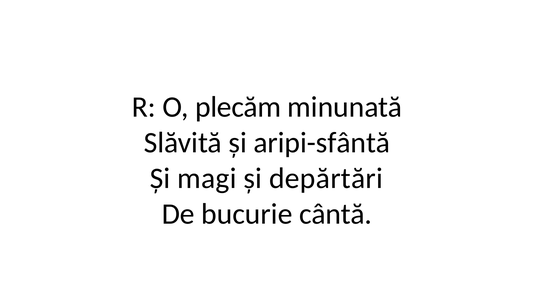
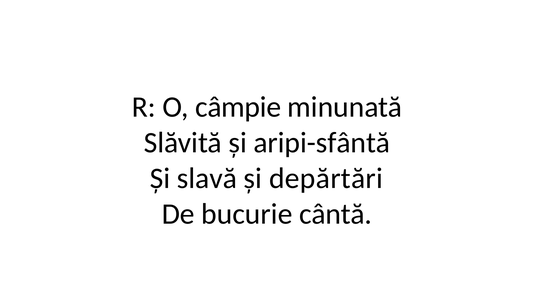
plecăm: plecăm -> câmpie (238, 107)
magi: magi -> slavă (207, 178)
